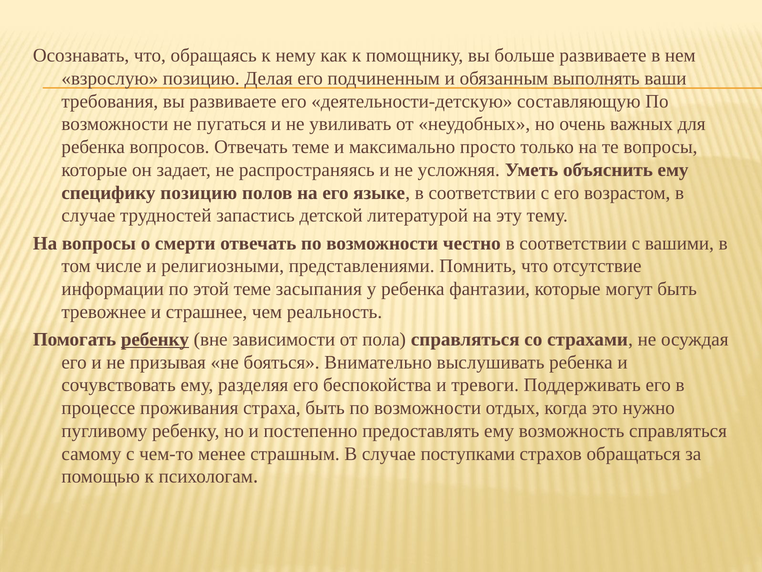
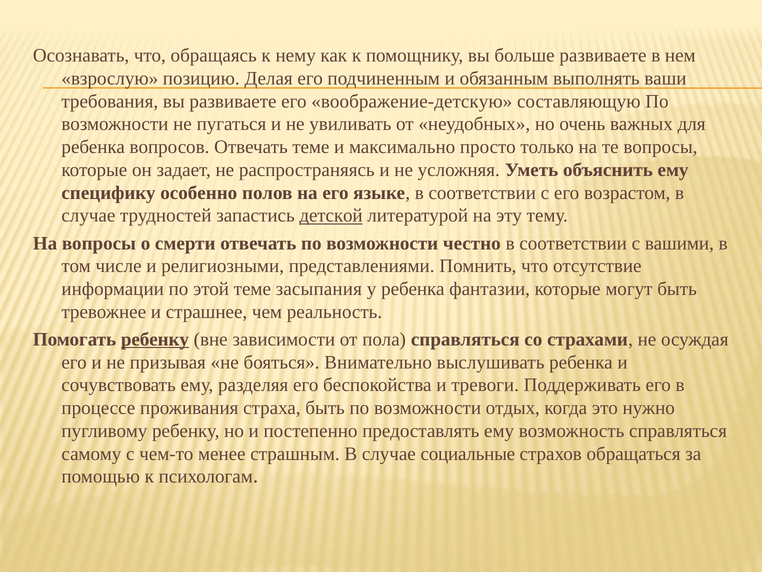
деятельности-детскую: деятельности-детскую -> воображение-детскую (412, 101)
специфику позицию: позицию -> особенно (199, 193)
детской underline: none -> present (331, 216)
поступками: поступками -> социальные (468, 453)
